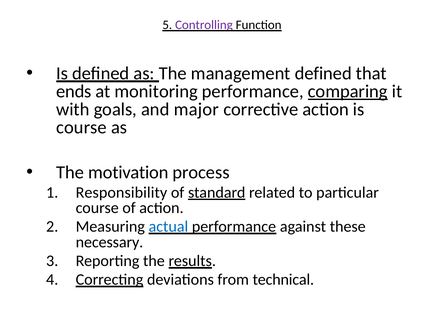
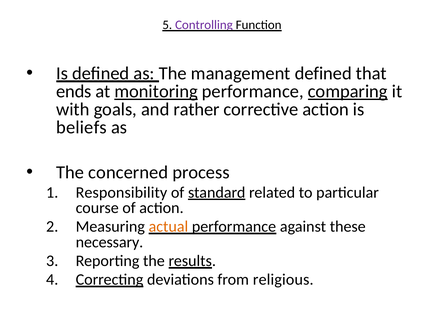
monitoring underline: none -> present (156, 91)
major: major -> rather (197, 109)
course: course -> beliefs (81, 127)
motivation: motivation -> concerned (128, 172)
actual colour: blue -> orange (168, 227)
technical: technical -> religious (283, 280)
